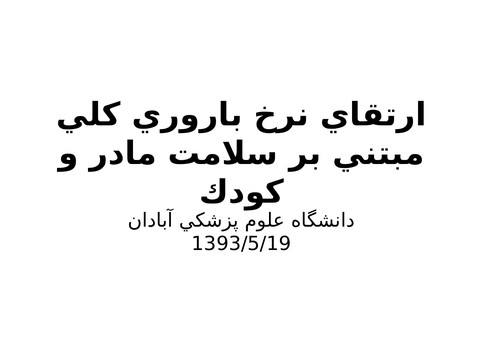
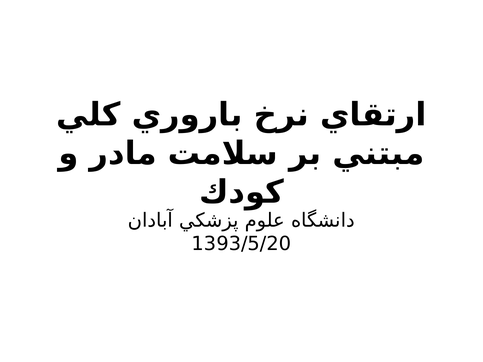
1393/5/19: 1393/5/19 -> 1393/5/20 (241, 244)
